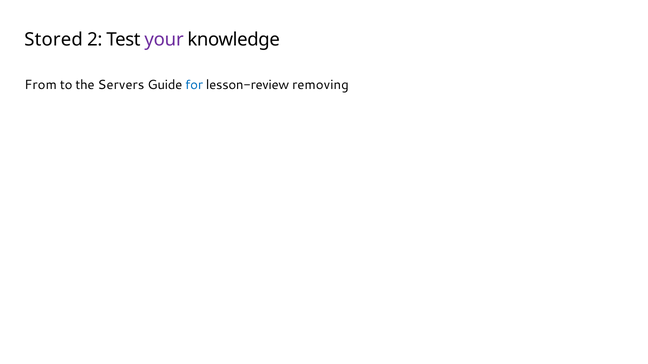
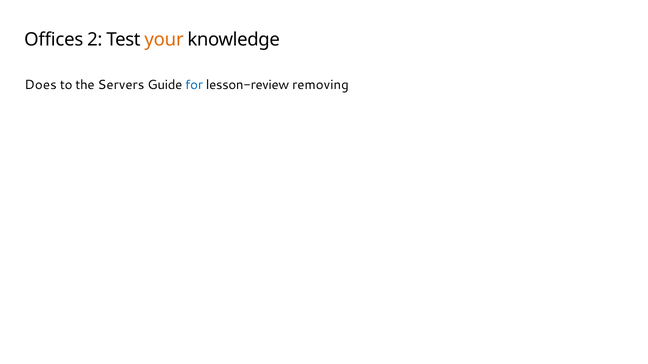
Stored: Stored -> Offices (54, 39)
your colour: purple -> orange (164, 39)
From: From -> Does (41, 85)
